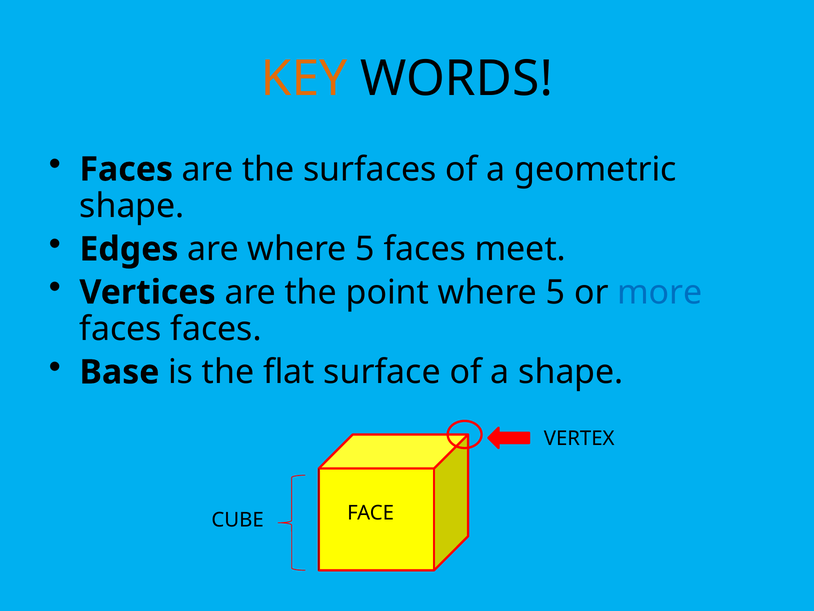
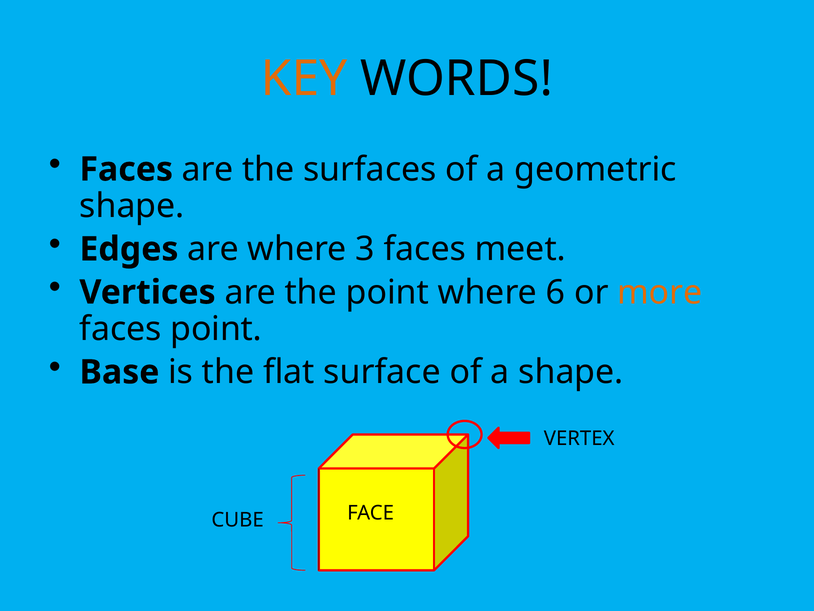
are where 5: 5 -> 3 (365, 249)
point where 5: 5 -> 6 (556, 292)
more colour: blue -> orange (660, 292)
faces faces: faces -> point (216, 329)
